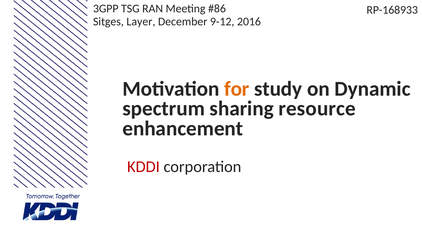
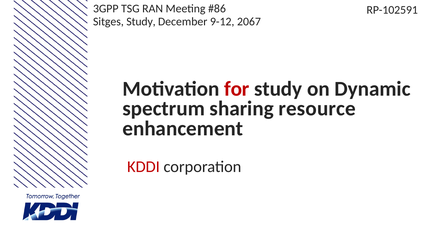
RP-168933: RP-168933 -> RP-102591 (392, 10)
Sitges Layer: Layer -> Study (141, 22)
2016: 2016 -> 2067 (249, 22)
for colour: orange -> red (237, 89)
